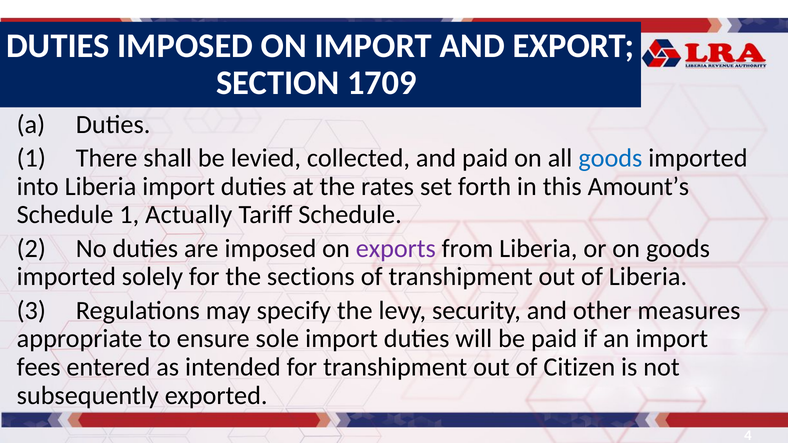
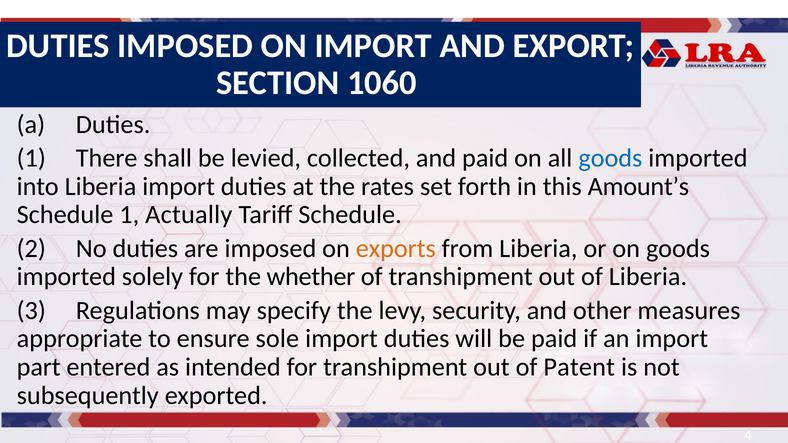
1709: 1709 -> 1060 (382, 83)
exports colour: purple -> orange (396, 248)
sections: sections -> whether (311, 277)
fees: fees -> part (39, 367)
Citizen: Citizen -> Patent (579, 367)
